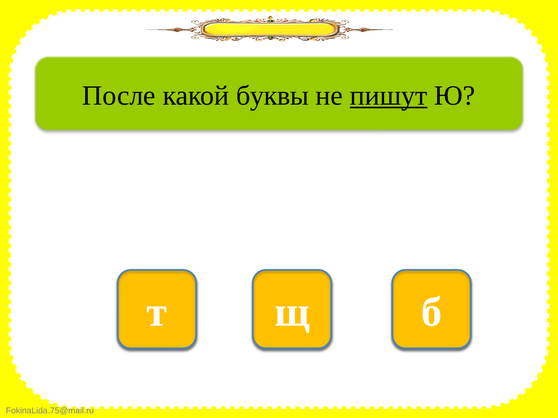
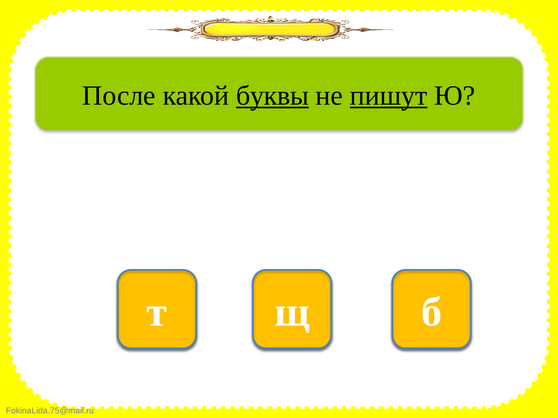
буквы underline: none -> present (273, 96)
